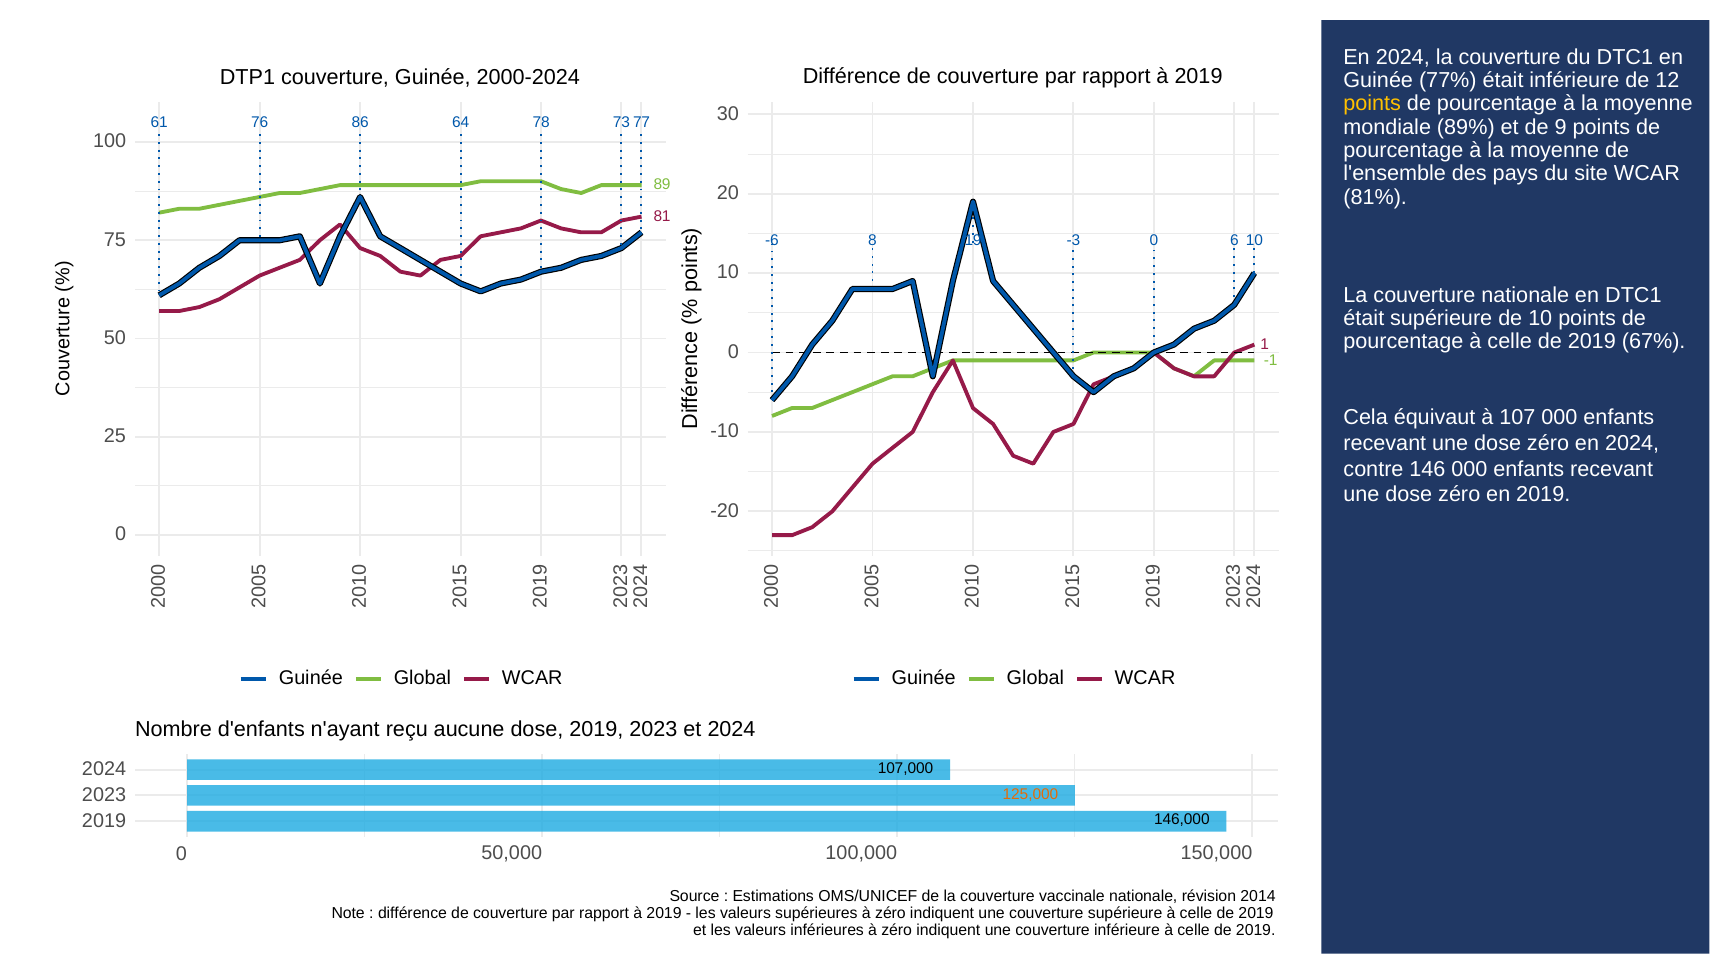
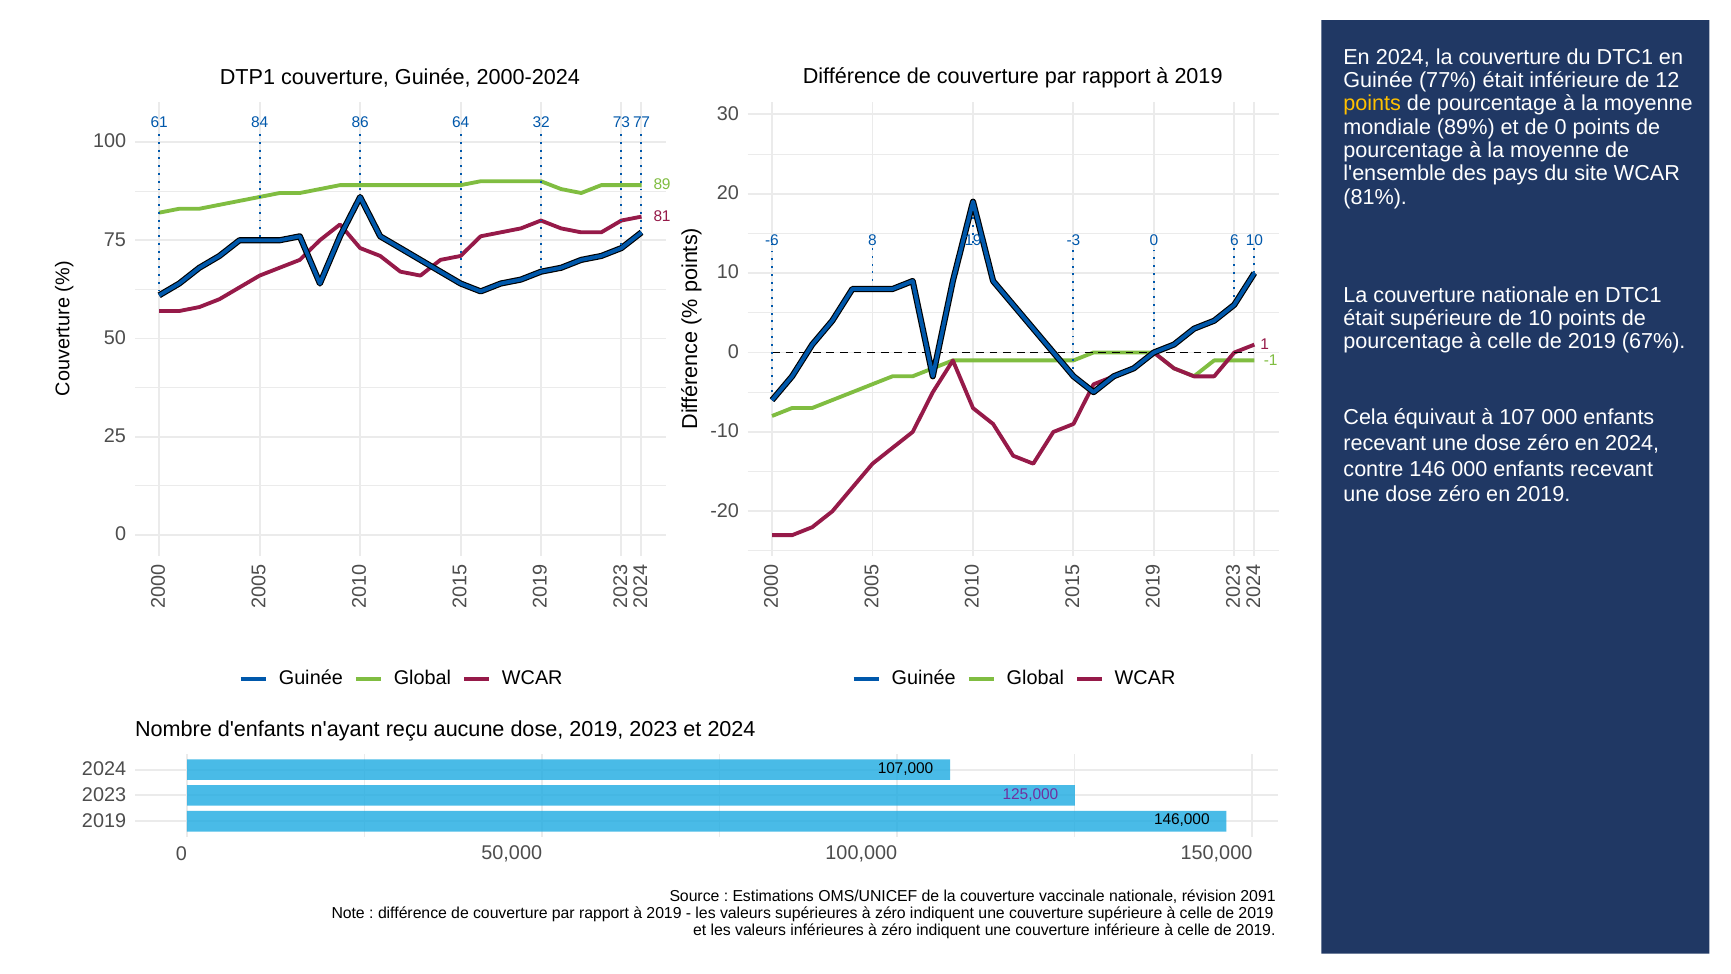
76: 76 -> 84 (260, 123)
78: 78 -> 32 (541, 123)
de 9: 9 -> 0 (1561, 127)
125,000 colour: orange -> purple (1030, 794)
2014: 2014 -> 2091 (1258, 896)
